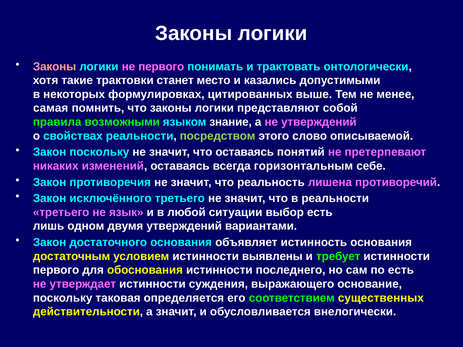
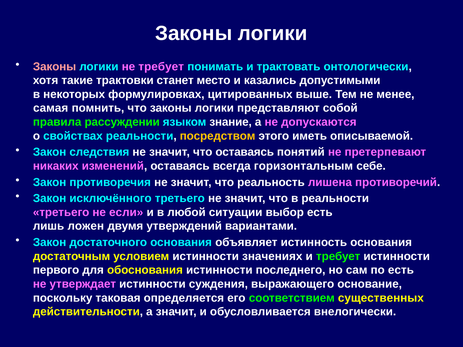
не первого: первого -> требует (161, 67)
возможными: возможными -> рассуждении (122, 122)
не утверждений: утверждений -> допускаются (319, 122)
посредством colour: light green -> yellow (218, 136)
слово: слово -> иметь (310, 136)
Закон поскольку: поскольку -> следствия (99, 152)
язык: язык -> если (126, 212)
одном: одном -> ложен (86, 226)
выявлены: выявлены -> значениях (272, 256)
